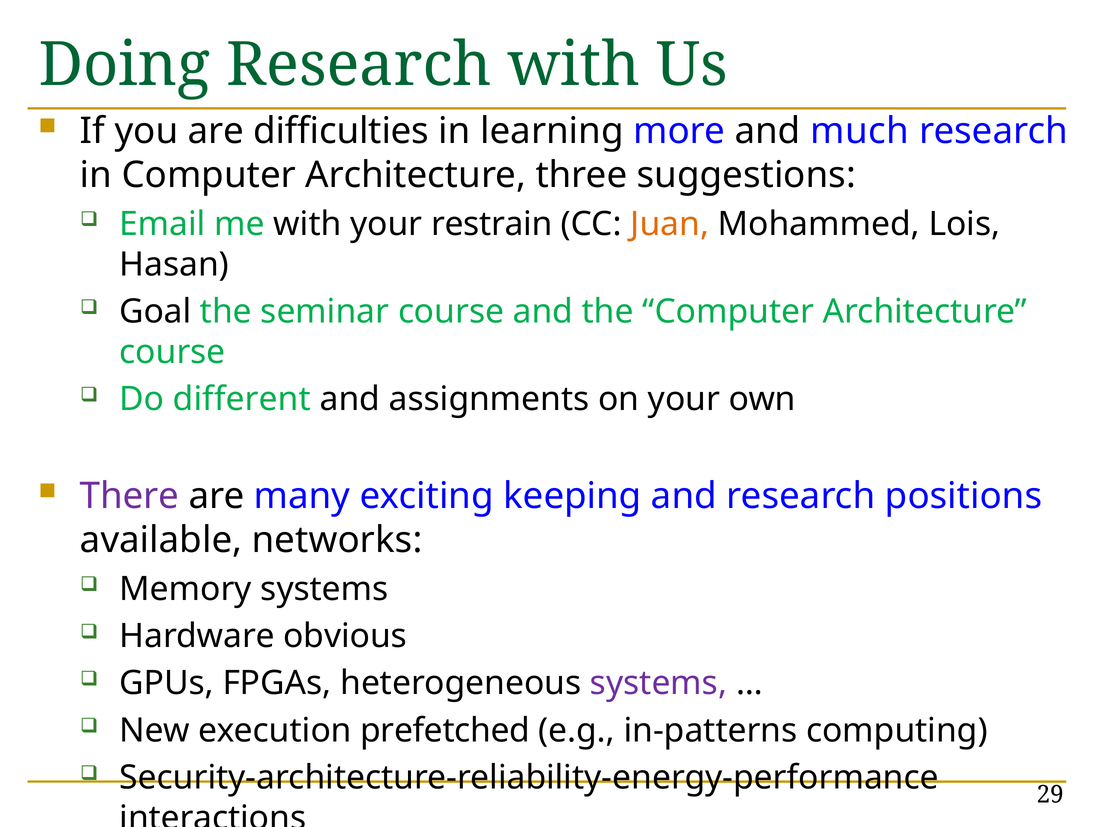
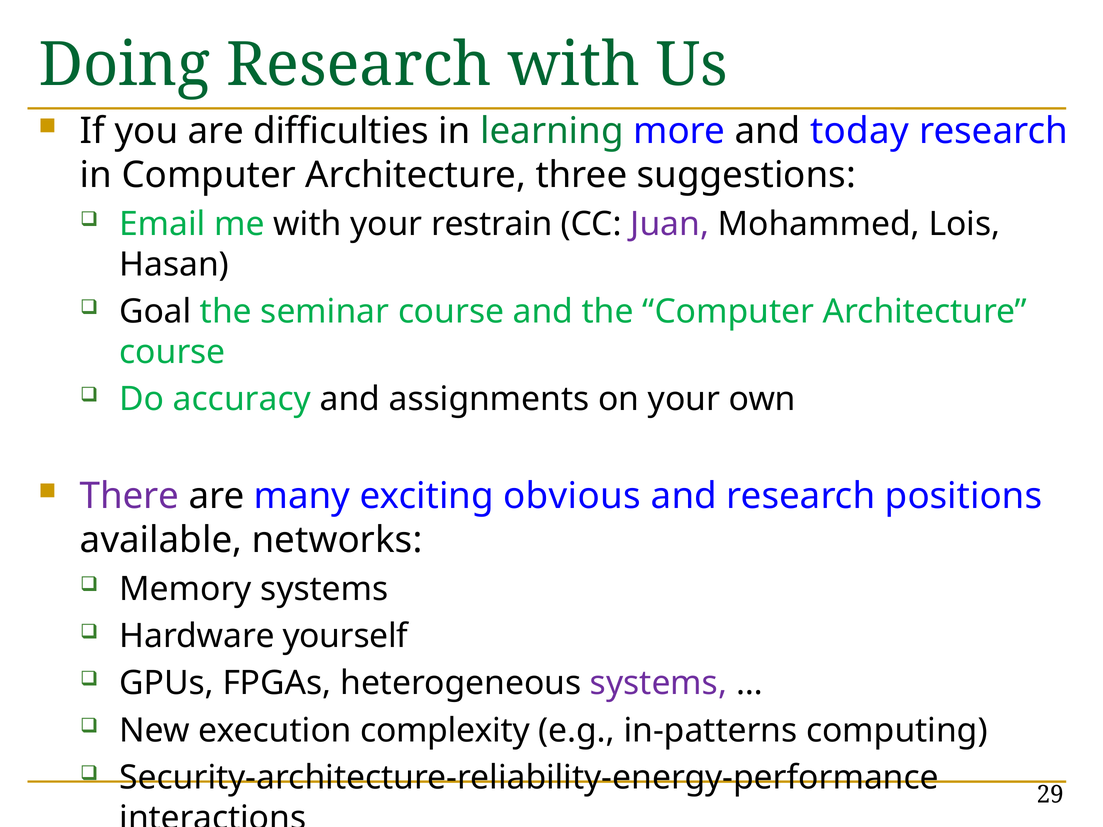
learning colour: black -> green (552, 131)
much: much -> today (860, 131)
Juan colour: orange -> purple (670, 224)
different: different -> accuracy (242, 399)
keeping: keeping -> obvious (572, 496)
obvious: obvious -> yourself (345, 636)
prefetched: prefetched -> complexity (445, 731)
